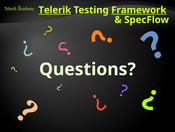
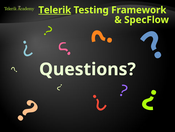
Framework underline: present -> none (139, 10)
